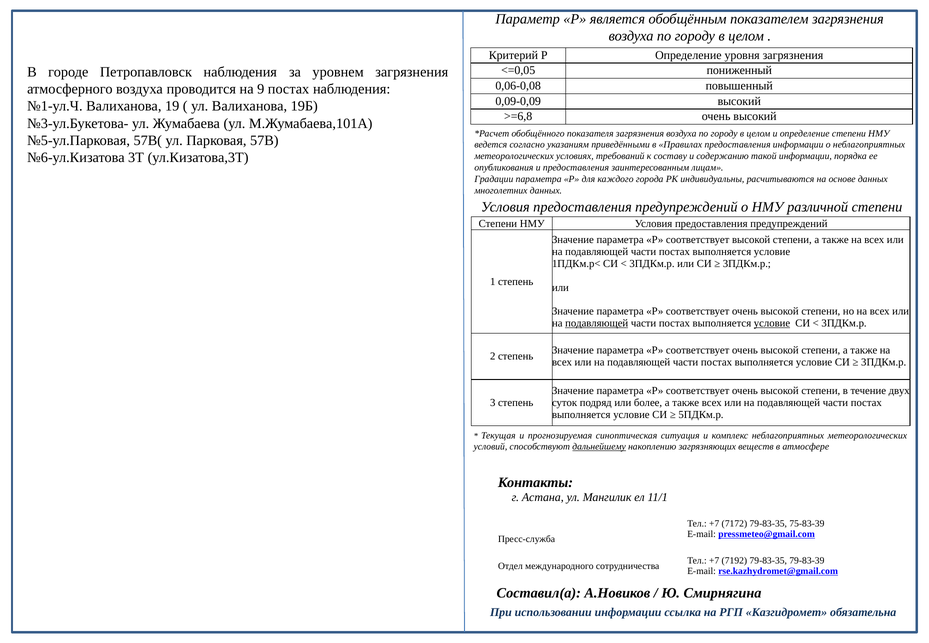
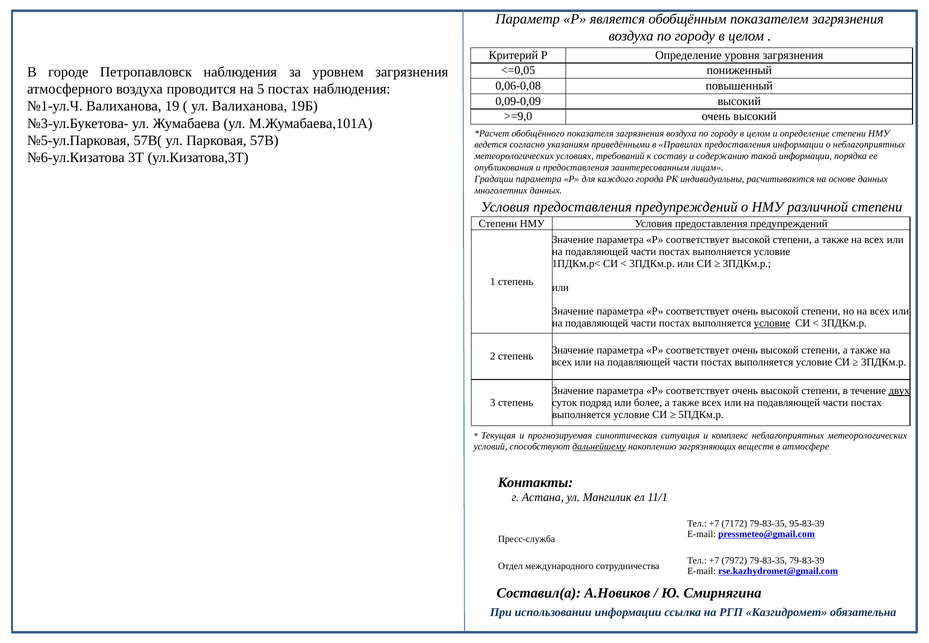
9: 9 -> 5 (261, 89)
>=6,8: >=6,8 -> >=9,0 (518, 117)
подавляющей underline: present -> none (597, 323)
двух underline: none -> present (899, 391)
75-83-39: 75-83-39 -> 95-83-39 (807, 524)
7192: 7192 -> 7972 (734, 561)
